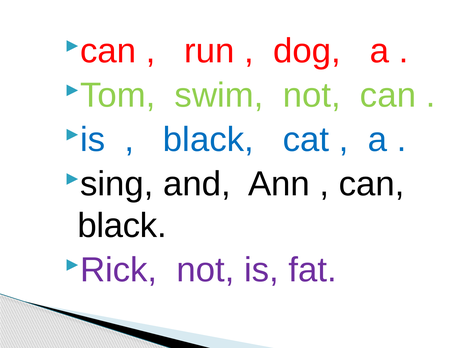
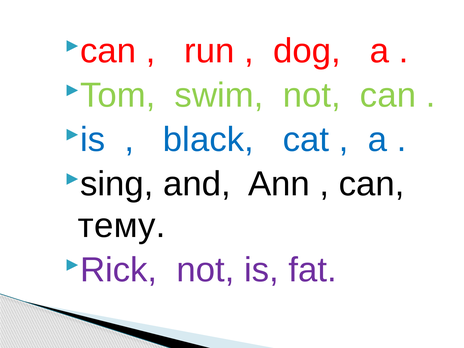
black: black -> тему (122, 226)
